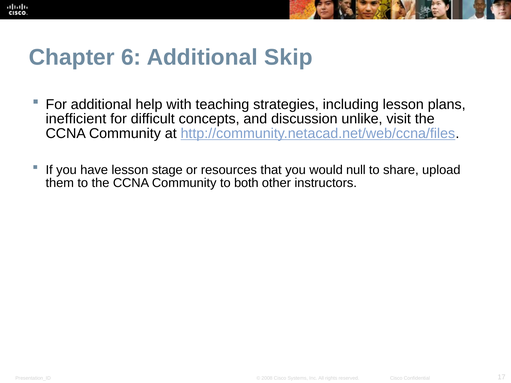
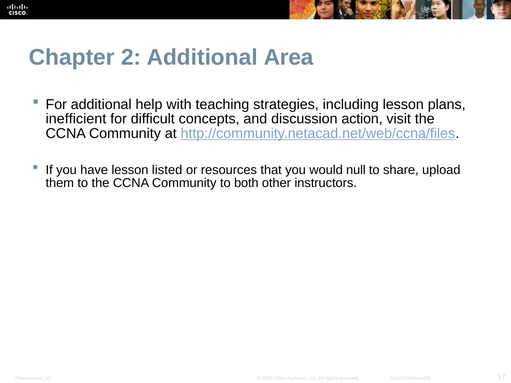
6: 6 -> 2 (131, 57)
Skip: Skip -> Area (289, 57)
unlike: unlike -> action (362, 119)
stage: stage -> listed (167, 170)
